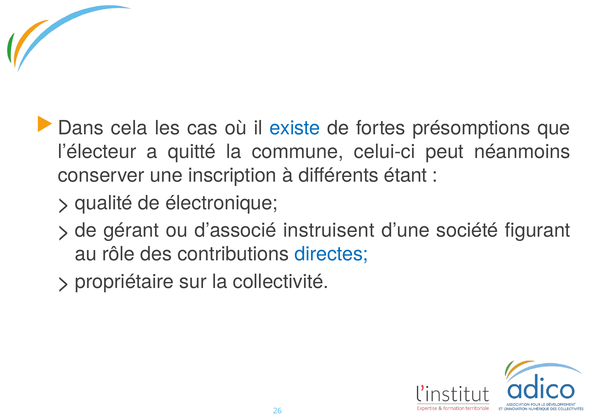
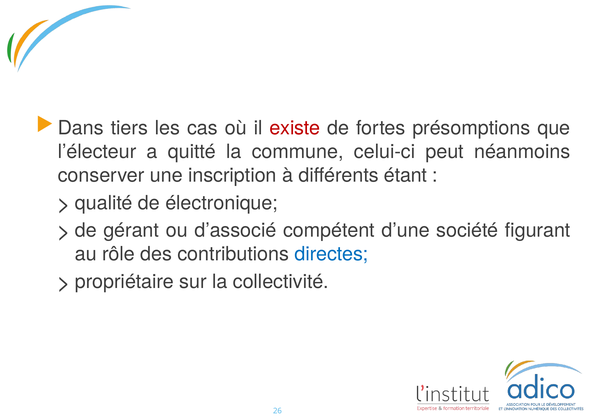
cela: cela -> tiers (129, 128)
existe colour: blue -> red (295, 128)
instruisent: instruisent -> compétent (329, 231)
